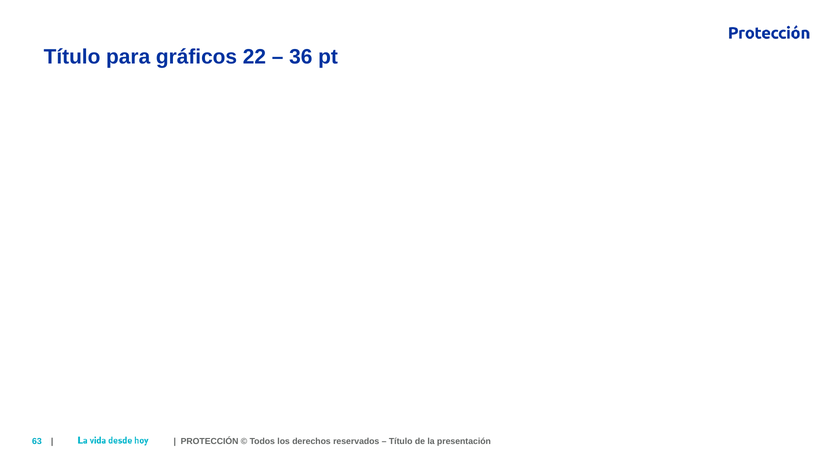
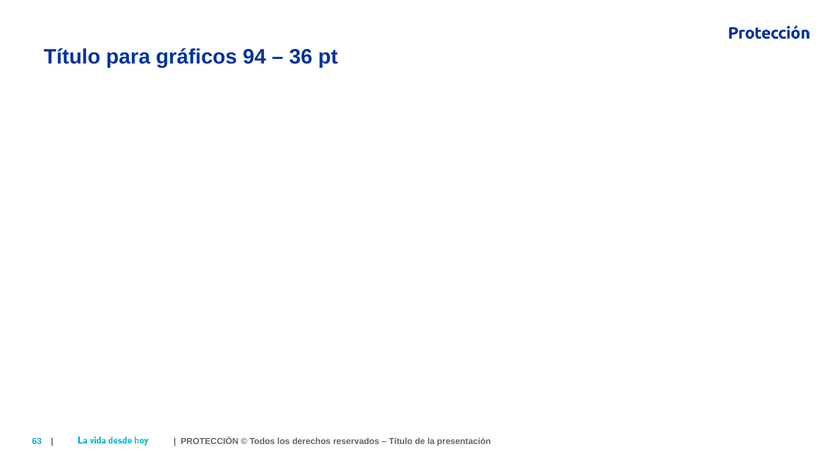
22: 22 -> 94 (254, 57)
